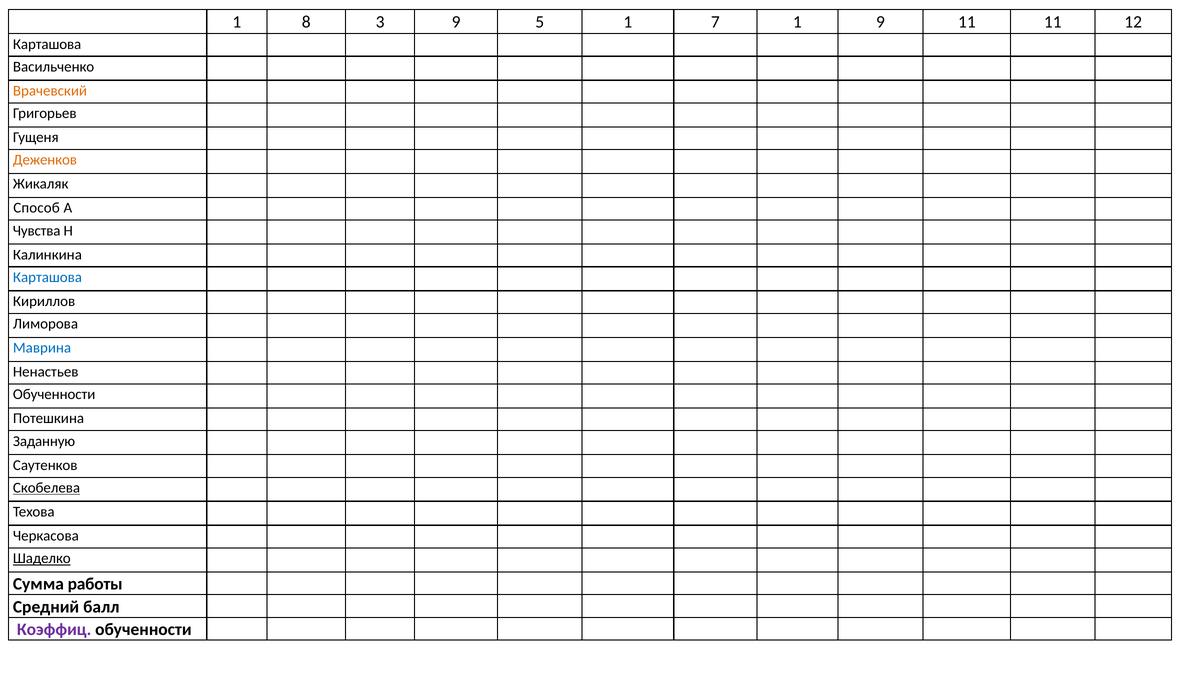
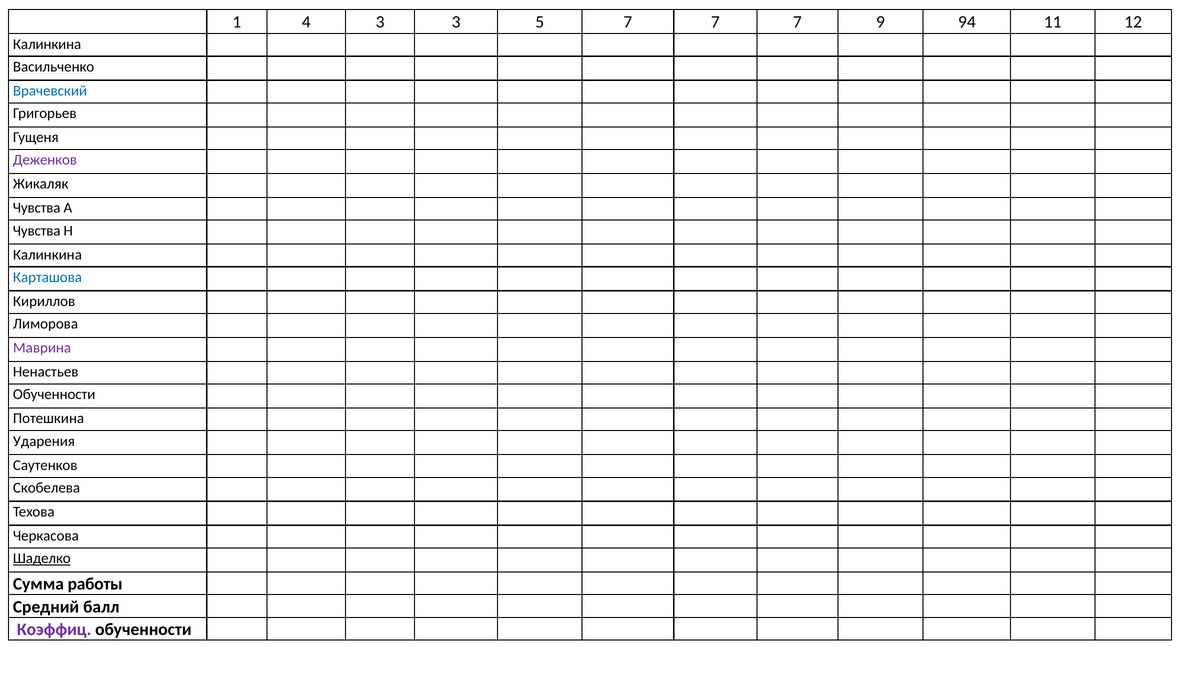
8: 8 -> 4 (306, 22)
3 9: 9 -> 3 (456, 22)
5 1: 1 -> 7 (628, 22)
1: 1 -> 7 (797, 22)
9 11: 11 -> 94 (967, 22)
Карташова: Карташова -> Калинкина (47, 44)
Врачевский colour: orange -> blue (50, 91)
Деженков colour: orange -> purple (45, 160)
Способ: Способ -> Чувства (37, 208)
Маврина colour: blue -> purple (42, 348)
Заданную: Заданную -> Ударения (44, 441)
Скобелева underline: present -> none (47, 488)
